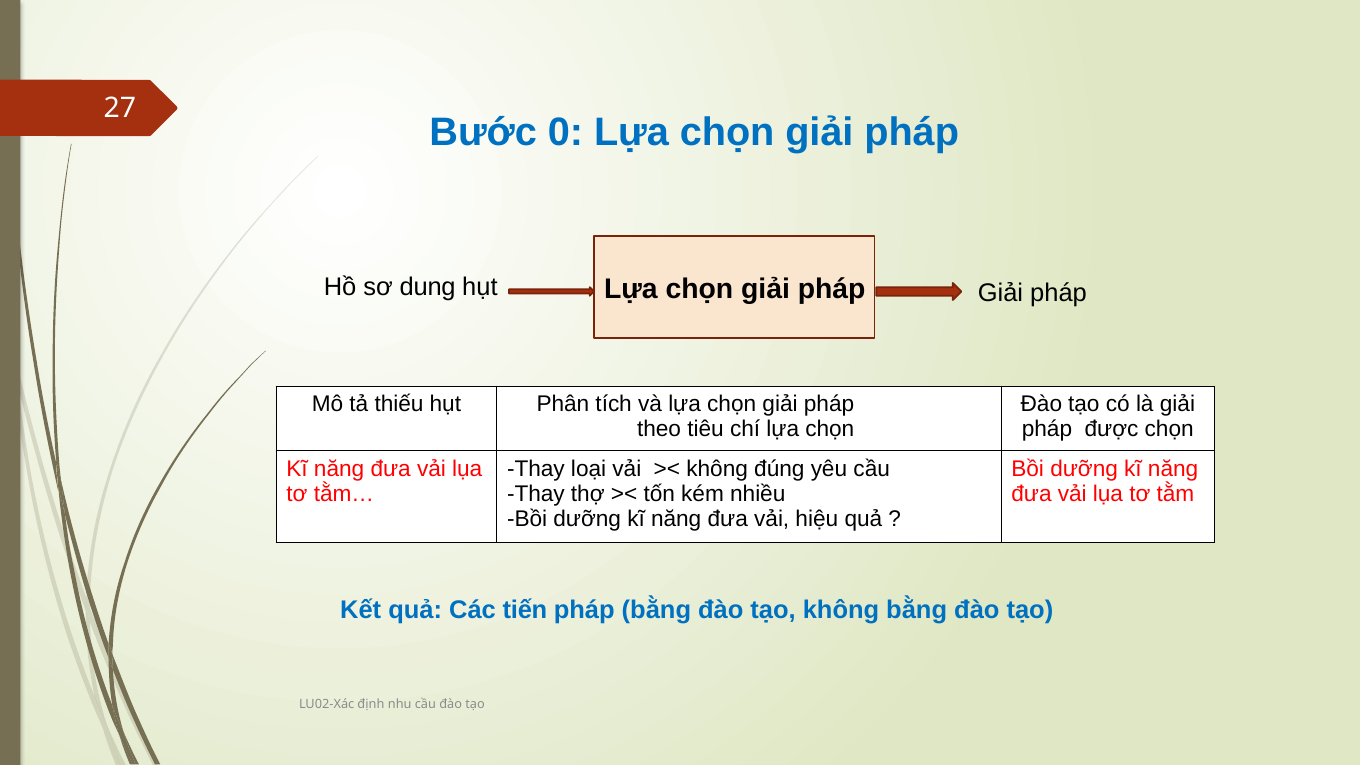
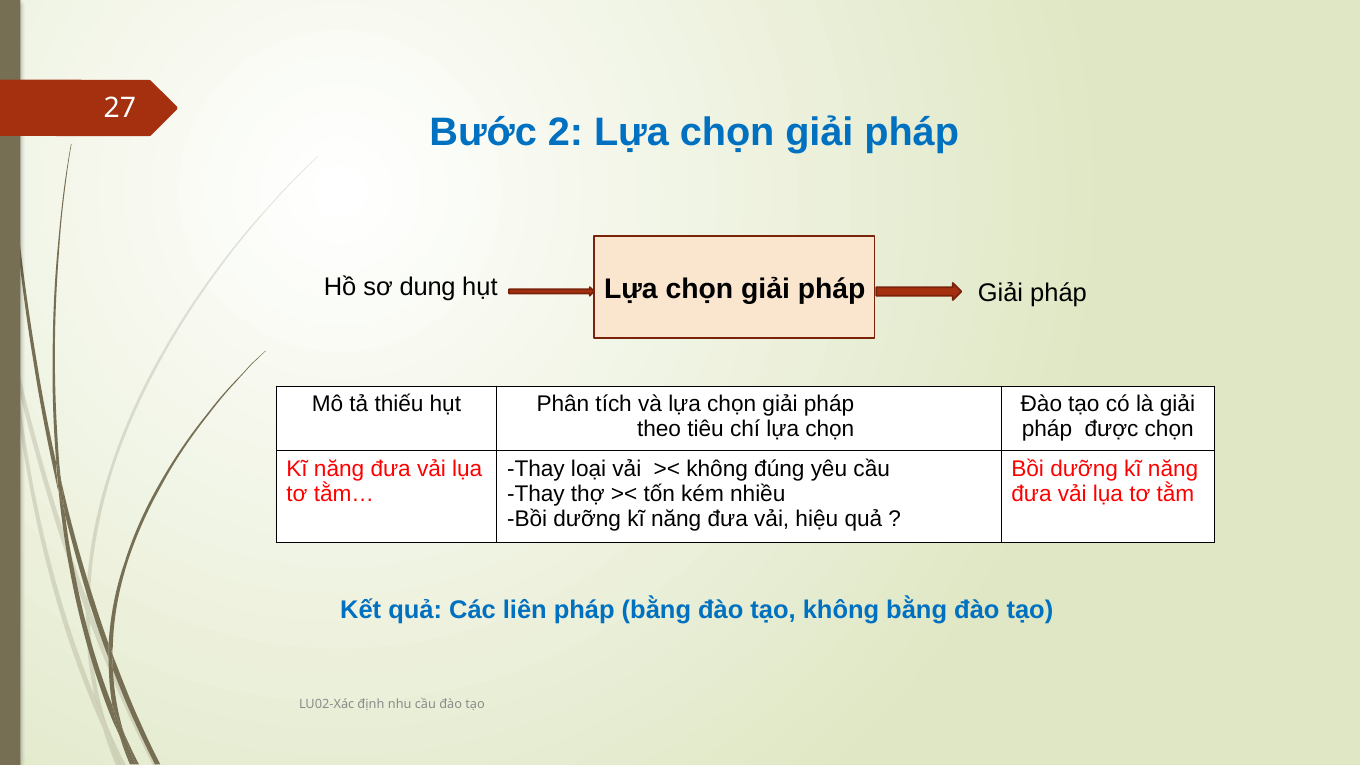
0: 0 -> 2 (565, 132)
tiến: tiến -> liên (525, 610)
